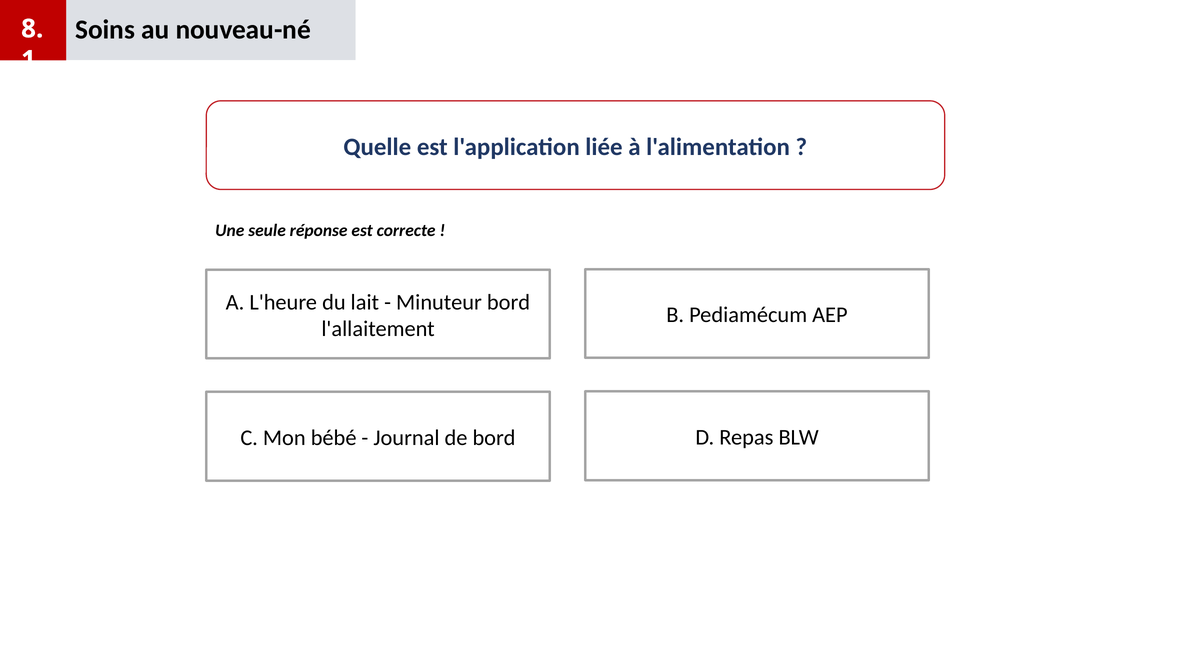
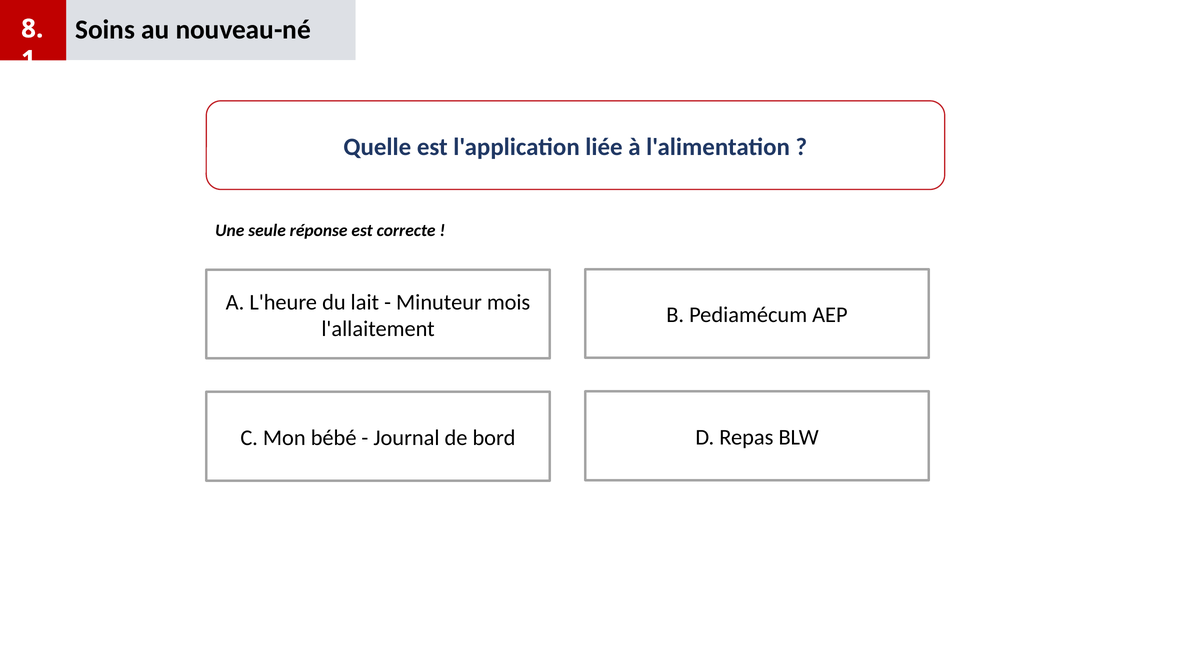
Minuteur bord: bord -> mois (509, 302)
